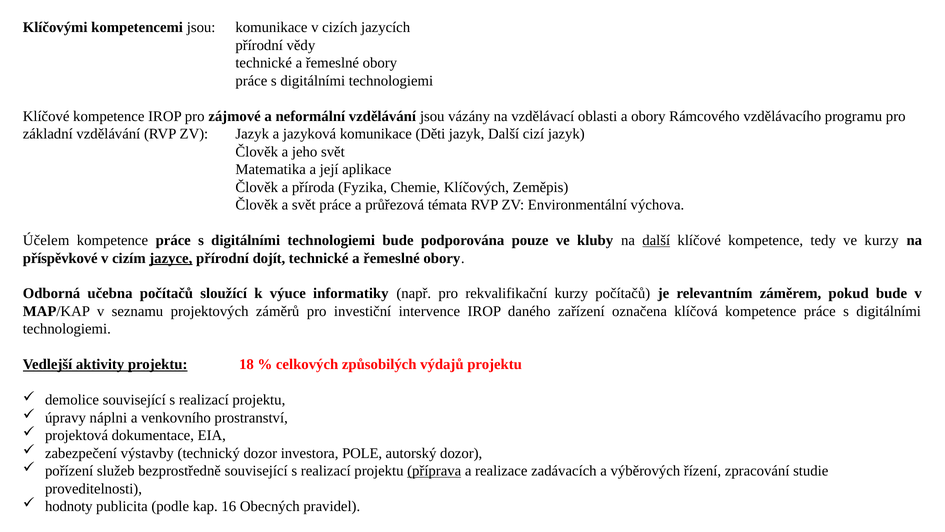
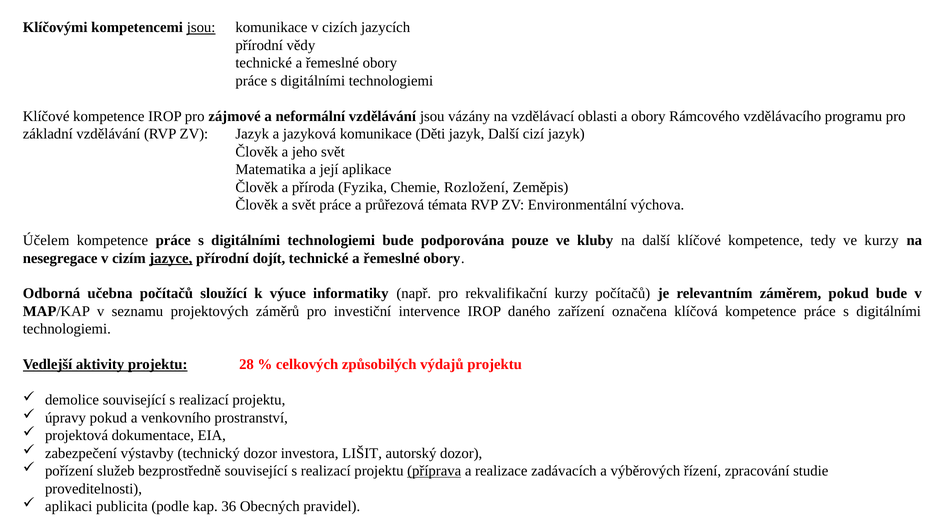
jsou underline: none -> present (201, 28)
Klíčových: Klíčových -> Rozložení (476, 187)
další underline: present -> none (656, 240)
příspěvkové: příspěvkové -> nesegregace (60, 258)
18: 18 -> 28 (246, 364)
úpravy náplni: náplni -> pokud (108, 417)
POLE: POLE -> LIŠIT (362, 453)
hodnoty: hodnoty -> aplikaci (69, 506)
16: 16 -> 36 (229, 506)
